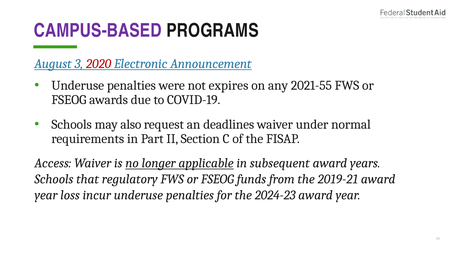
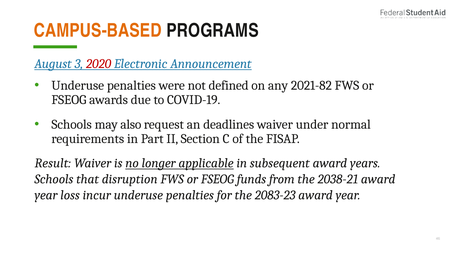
CAMPUS-BASED colour: purple -> orange (98, 31)
expires: expires -> defined (229, 86)
2021-55: 2021-55 -> 2021-82 (311, 86)
Access: Access -> Result (53, 164)
regulatory: regulatory -> disruption (130, 179)
2019-21: 2019-21 -> 2038-21 (338, 179)
2024-23: 2024-23 -> 2083-23 (275, 195)
